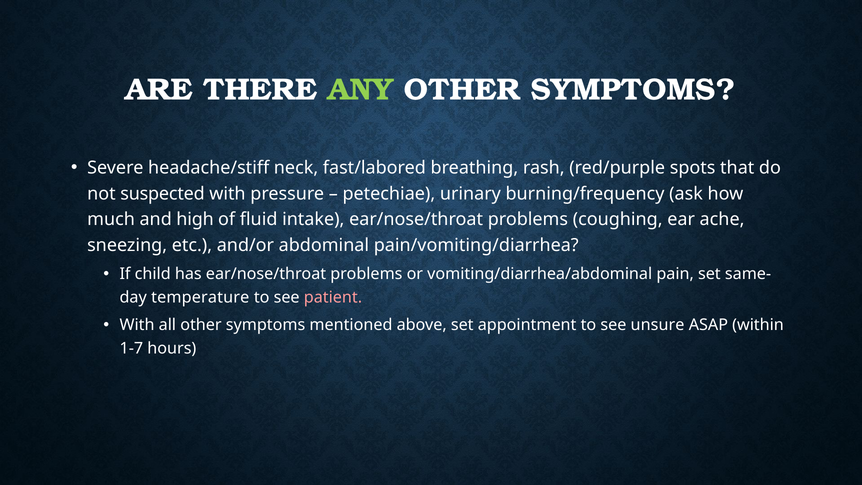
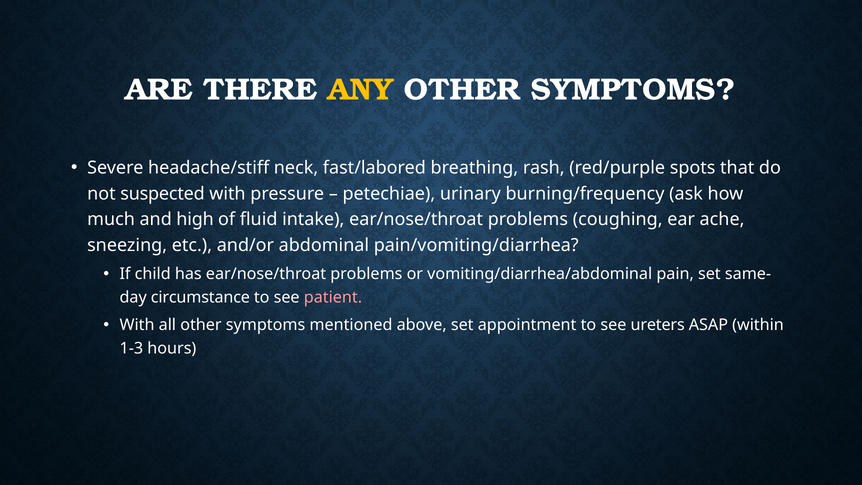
ANY colour: light green -> yellow (361, 90)
temperature: temperature -> circumstance (200, 297)
unsure: unsure -> ureters (658, 325)
1-7: 1-7 -> 1-3 (131, 348)
